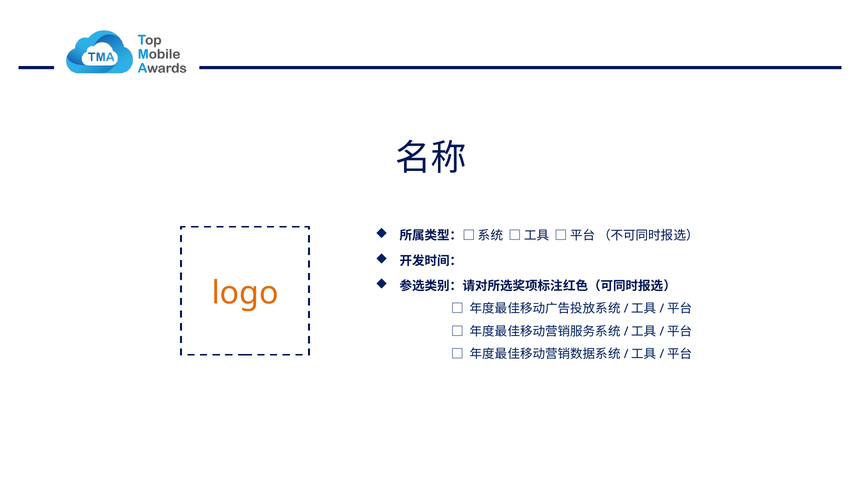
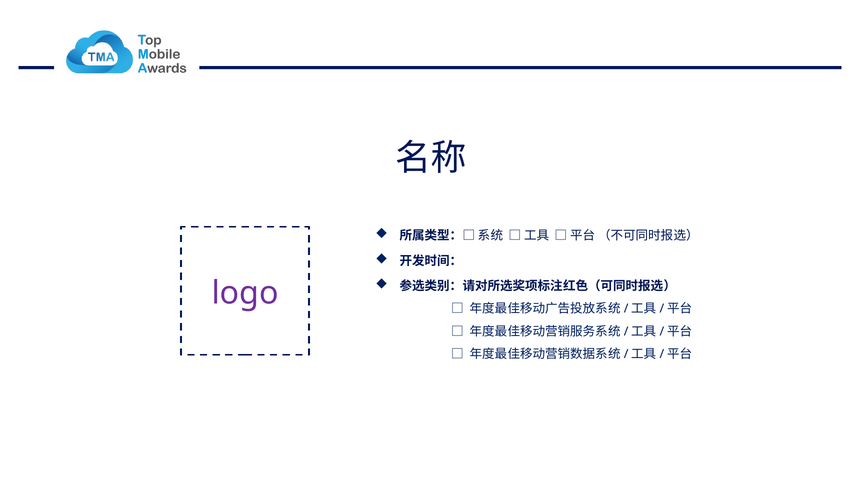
logo colour: orange -> purple (245, 293)
